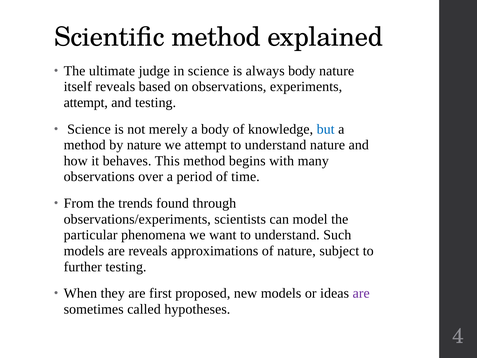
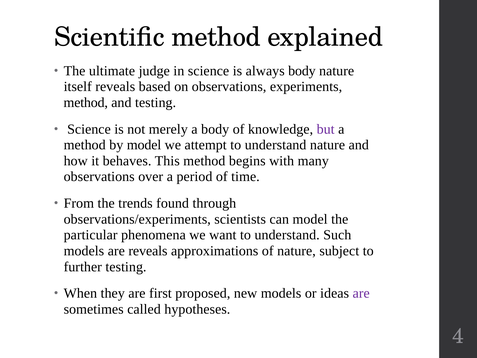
attempt: attempt -> method (86, 103)
but colour: blue -> purple (326, 129)
by nature: nature -> model (144, 145)
